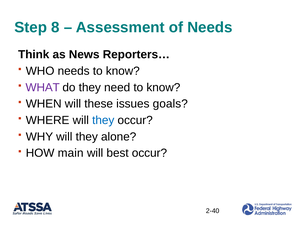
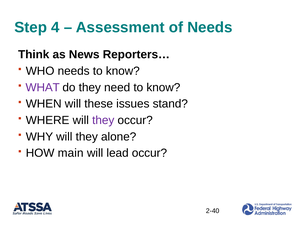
8: 8 -> 4 (55, 27)
goals: goals -> stand (170, 104)
they colour: blue -> purple (103, 121)
best: best -> lead (118, 153)
